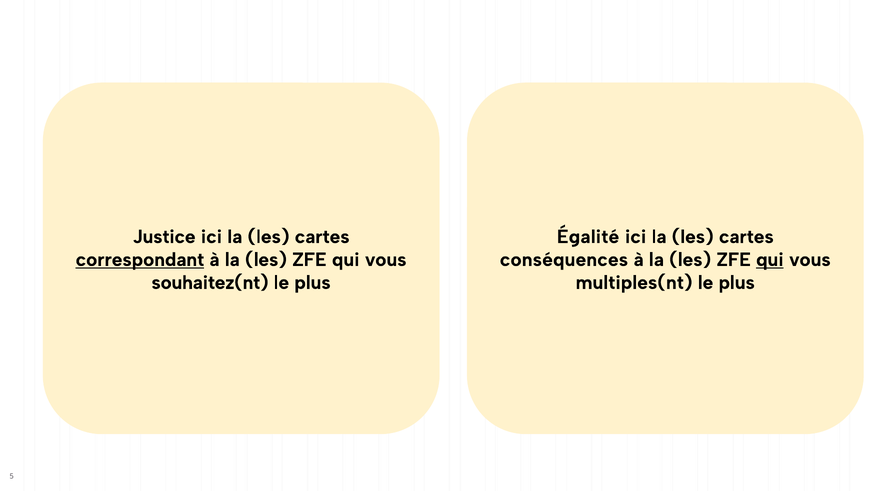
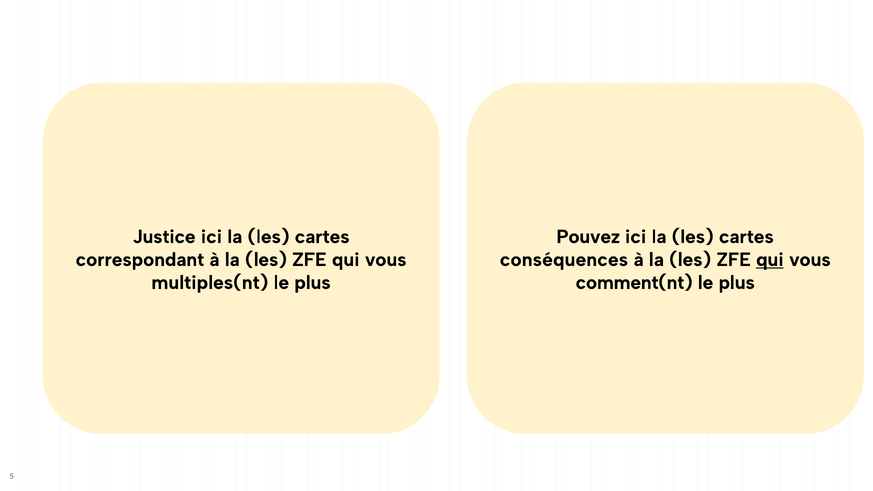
Égalité: Égalité -> Pouvez (588, 237)
correspondant underline: present -> none (140, 260)
souhaitez(nt: souhaitez(nt -> multiples(nt (210, 283)
multiples(nt: multiples(nt -> comment(nt (634, 283)
